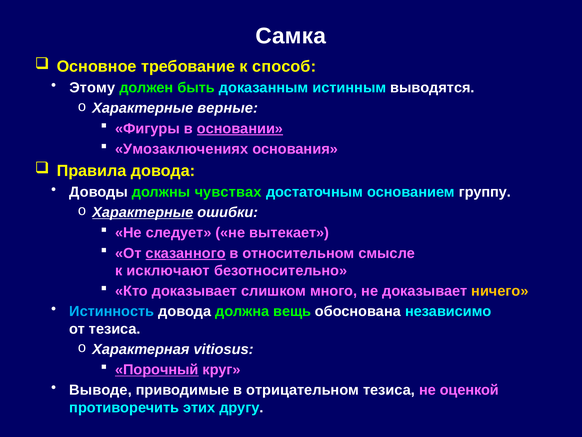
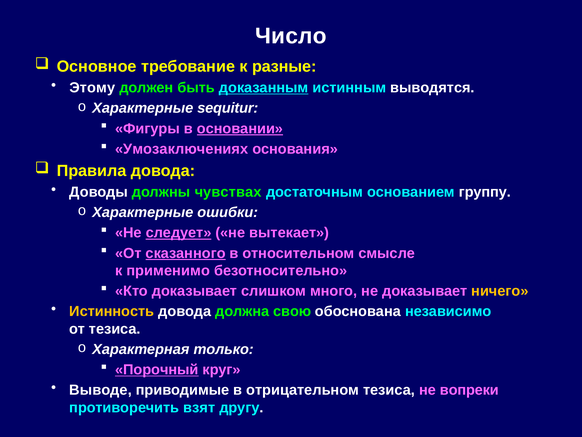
Самка: Самка -> Число (291, 36)
способ: способ -> разные (284, 66)
доказанным underline: none -> present (264, 88)
верные: верные -> sequitur (228, 108)
Характерные underline: present -> none (143, 212)
следует underline: none -> present (179, 233)
исключают: исключают -> применимо (168, 270)
Истинность colour: light blue -> yellow (112, 311)
вещь: вещь -> свою (292, 311)
vitiosus: vitiosus -> только (224, 349)
оценкой: оценкой -> вопреки (469, 390)
этих: этих -> взят (199, 407)
